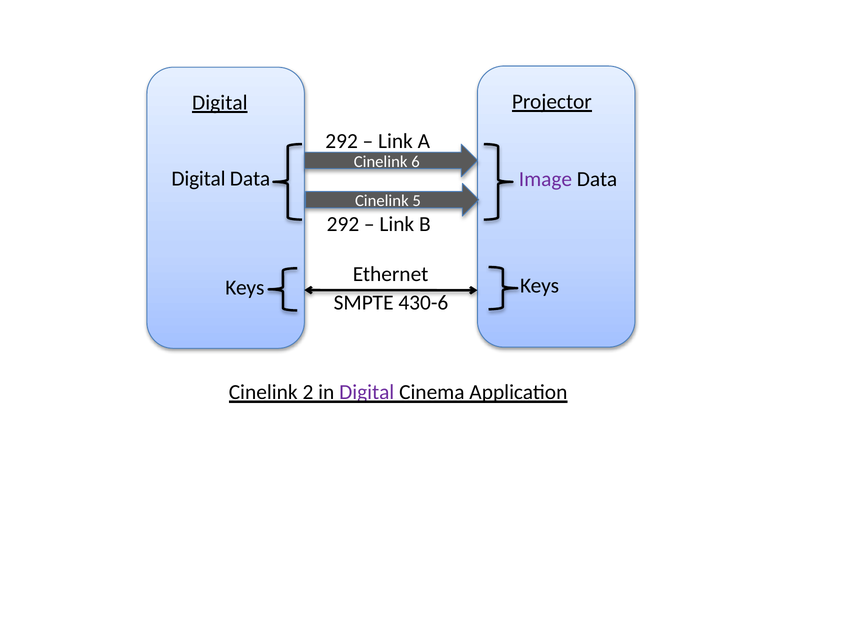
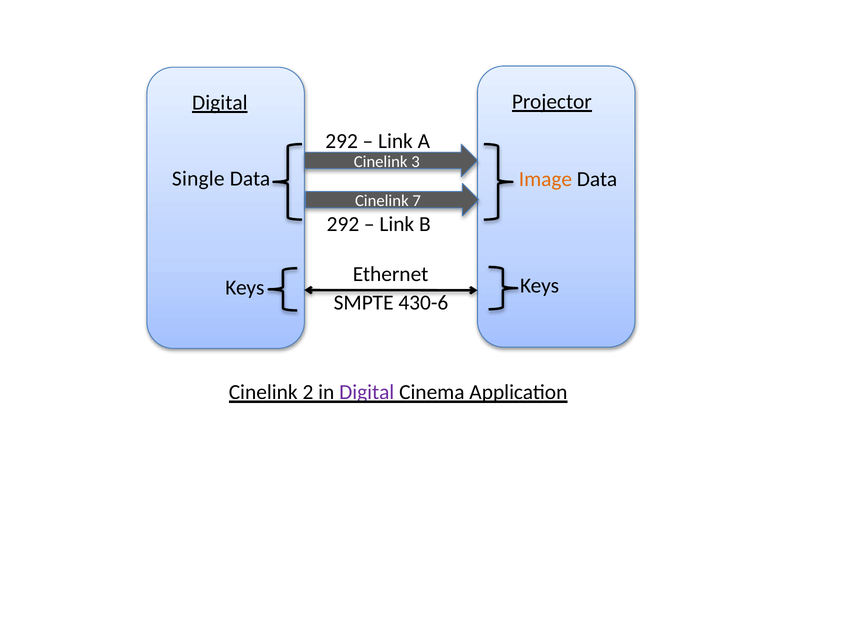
6: 6 -> 3 (415, 162)
Digital: Digital -> Single (198, 179)
Image colour: purple -> orange (545, 179)
5: 5 -> 7 (417, 201)
